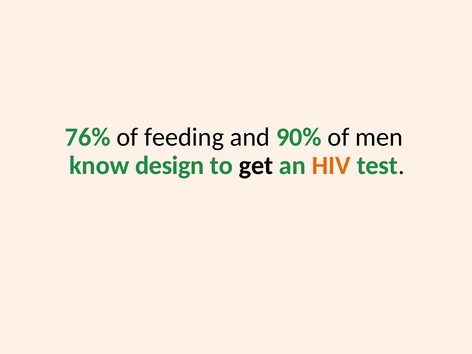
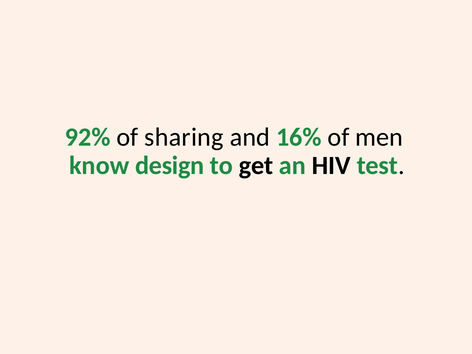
76%: 76% -> 92% (88, 137)
feeding: feeding -> sharing (184, 137)
90%: 90% -> 16% (299, 137)
HIV colour: orange -> black (331, 165)
